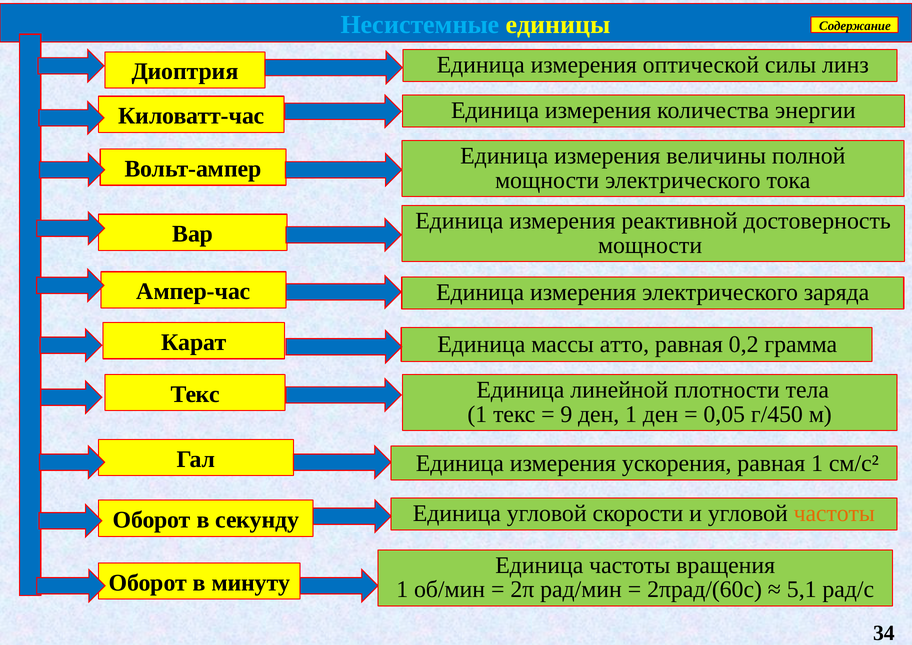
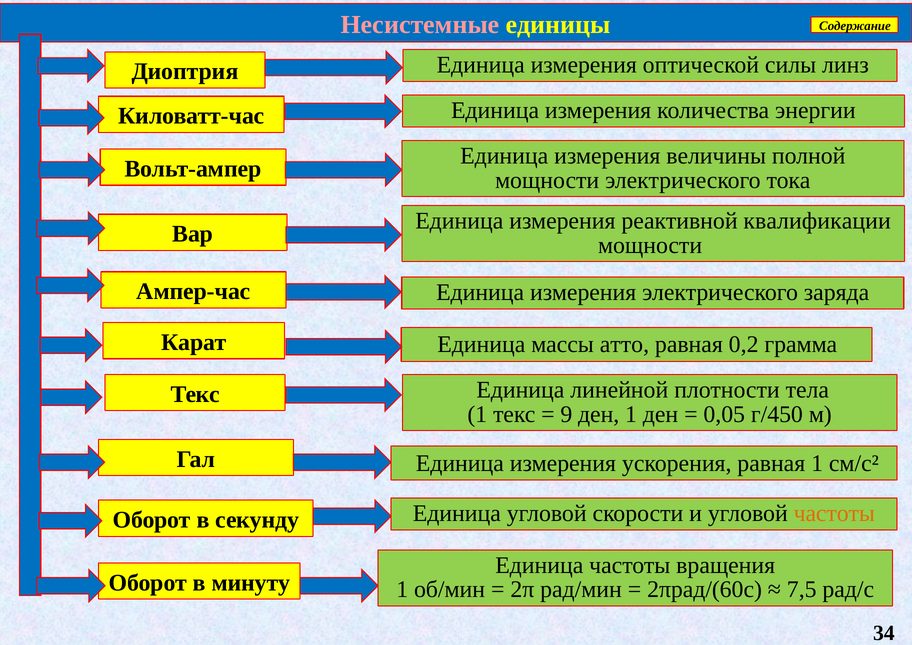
Несистемные colour: light blue -> pink (420, 25)
достоверность: достоверность -> квалификации (817, 221)
5,1: 5,1 -> 7,5 (802, 590)
